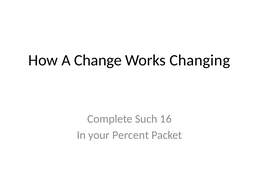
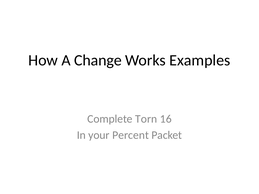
Changing: Changing -> Examples (200, 60)
Such: Such -> Torn (146, 119)
